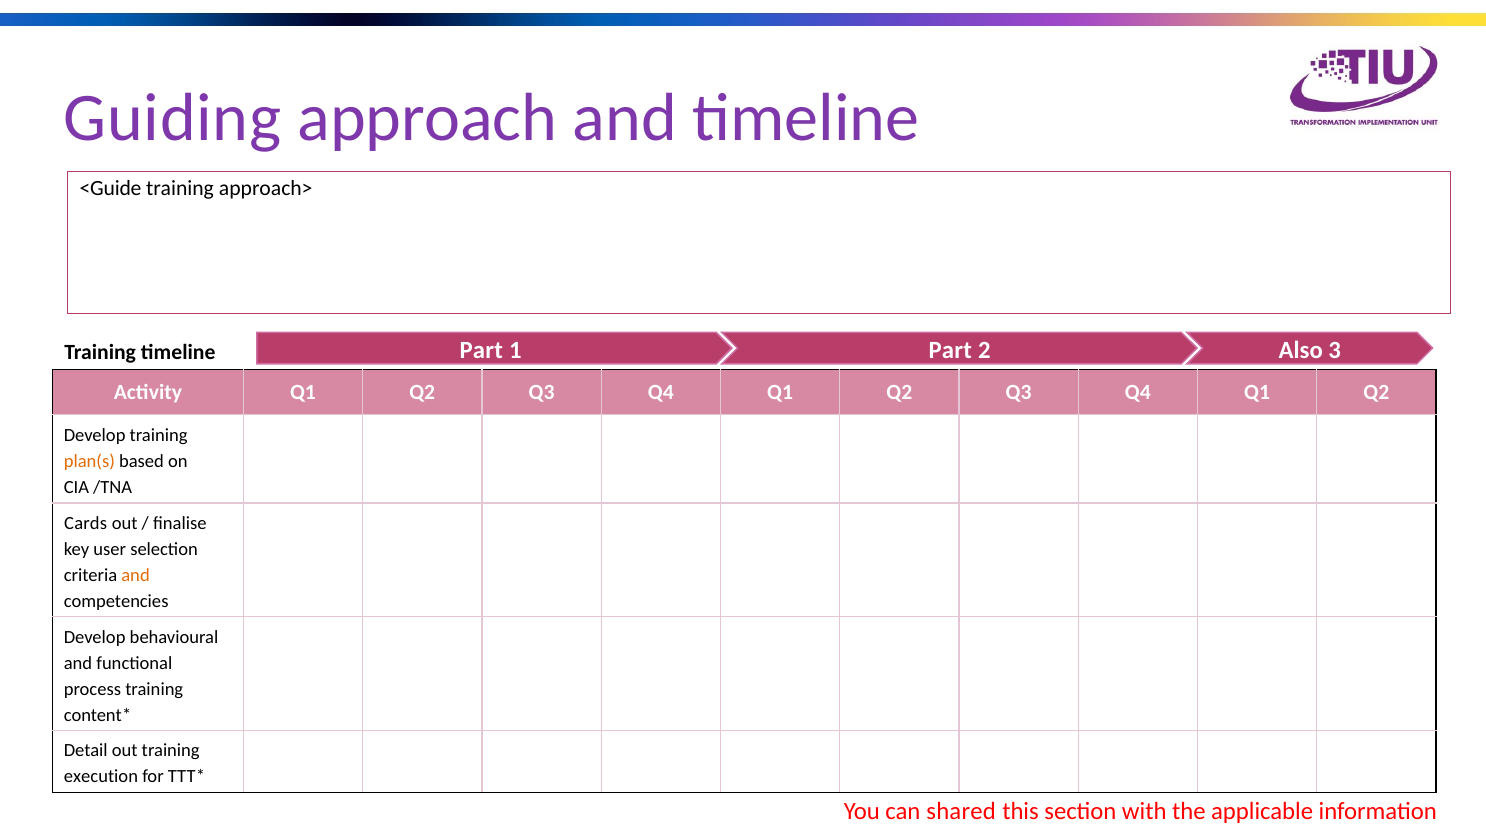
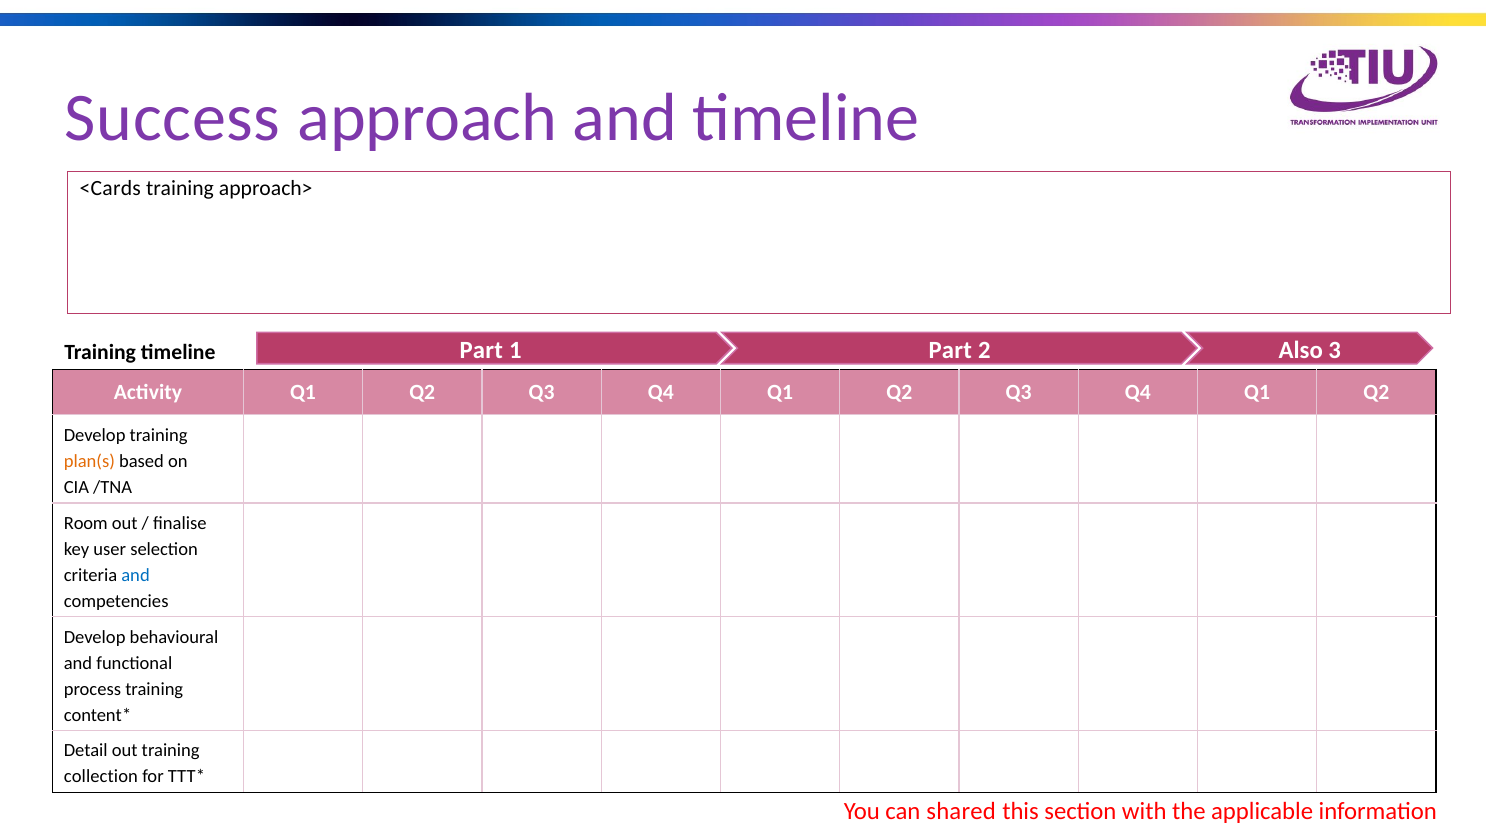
Guiding: Guiding -> Success (173, 118)
<Guide: <Guide -> <Cards (110, 189)
Cards: Cards -> Room (86, 523)
and colour: orange -> blue (136, 575)
execution: execution -> collection (101, 777)
